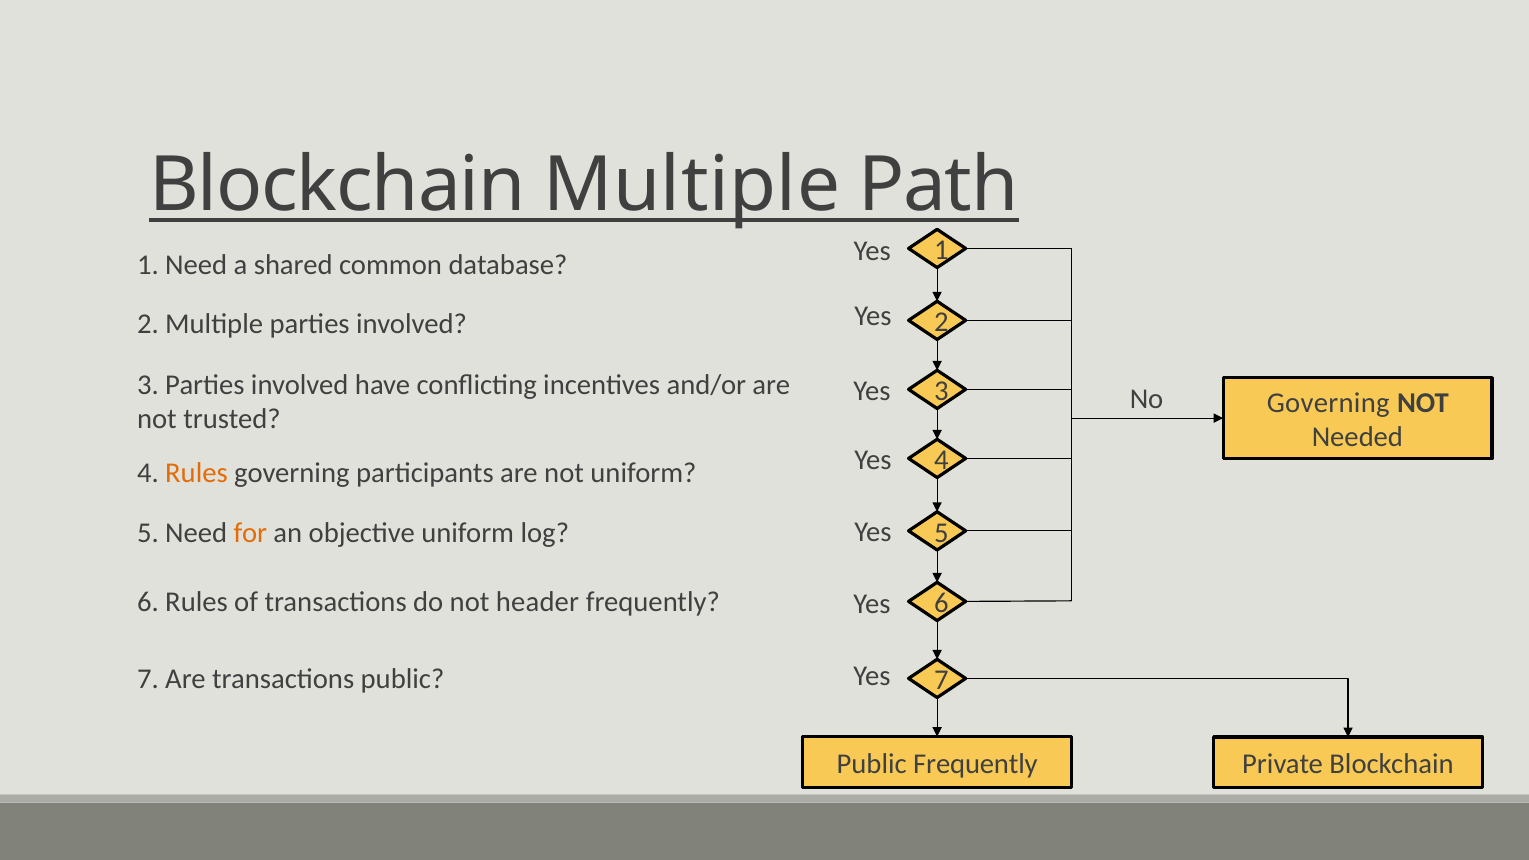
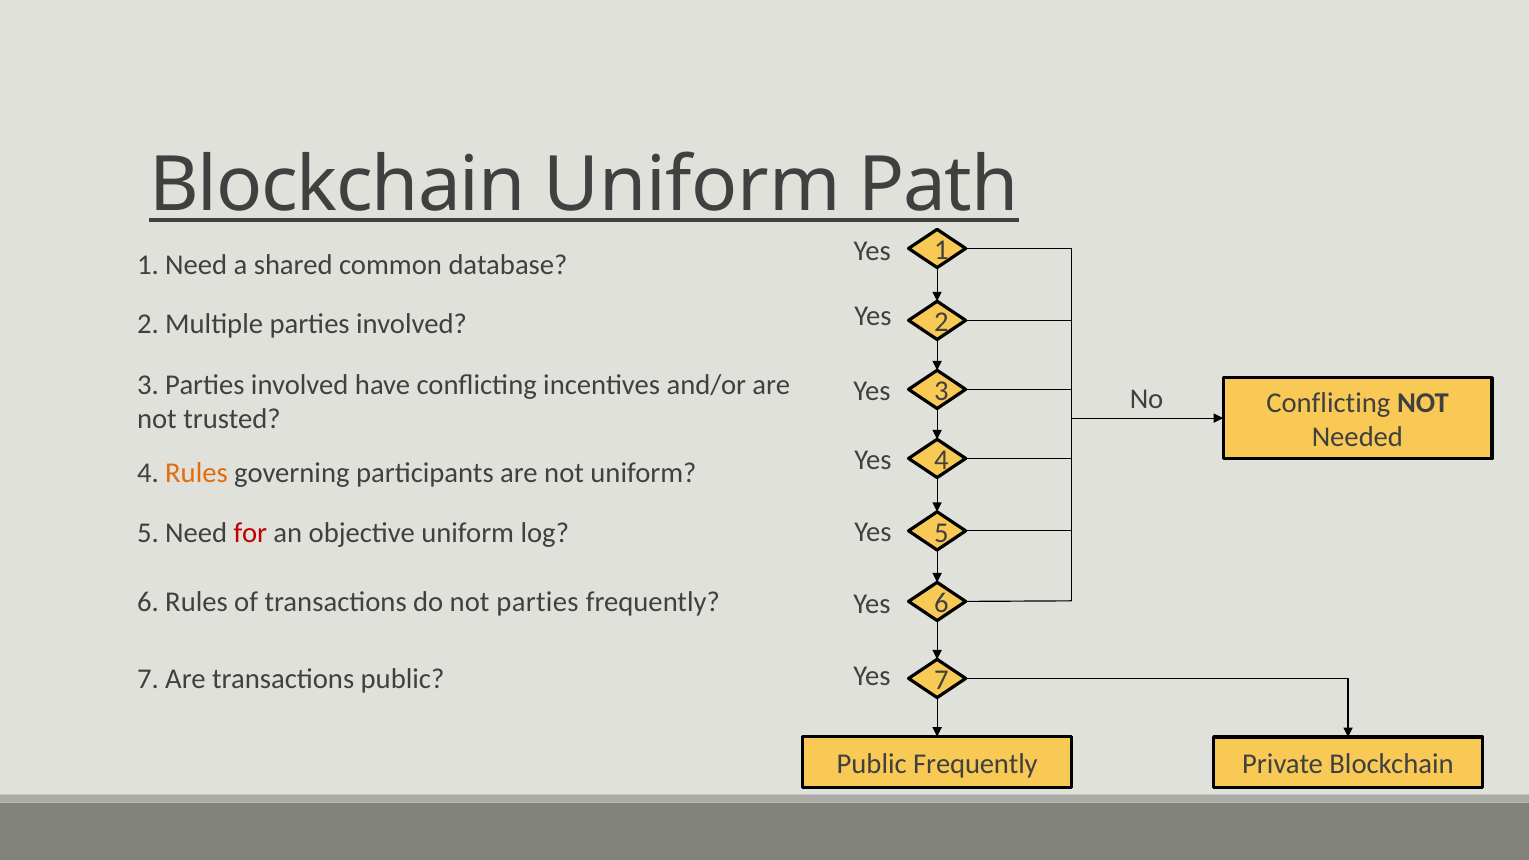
Blockchain Multiple: Multiple -> Uniform (692, 185)
Governing: Governing -> Conflicting (1328, 403)
for colour: orange -> red (250, 533)
not header: header -> parties (537, 603)
